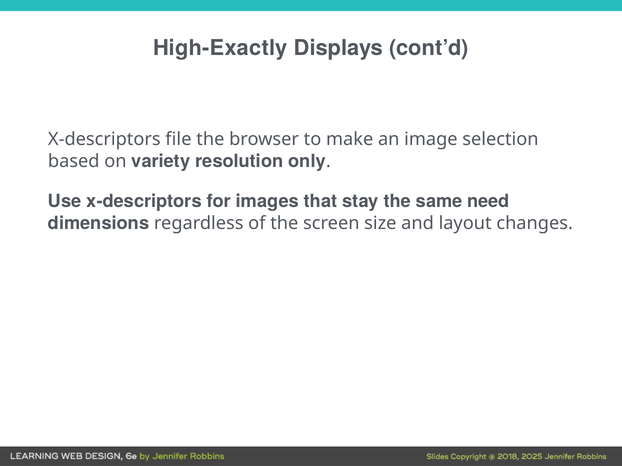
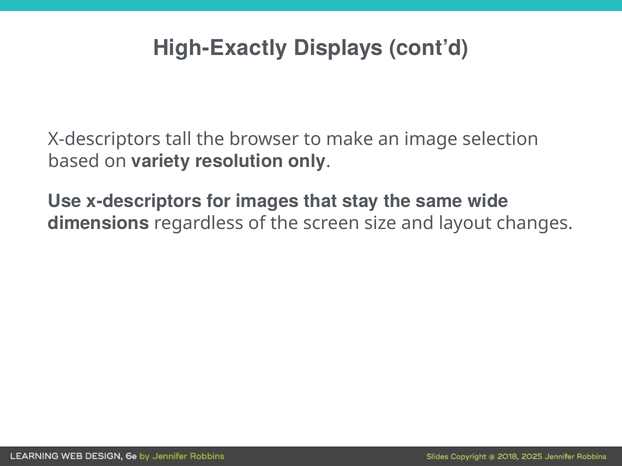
file: file -> tall (178, 139)
need: need -> wide (488, 201)
